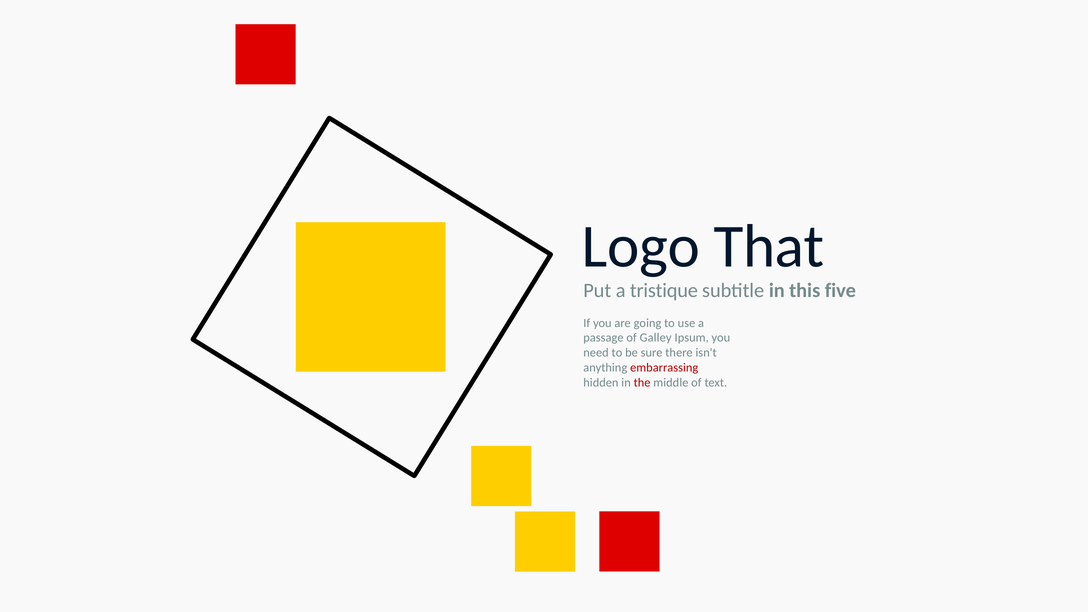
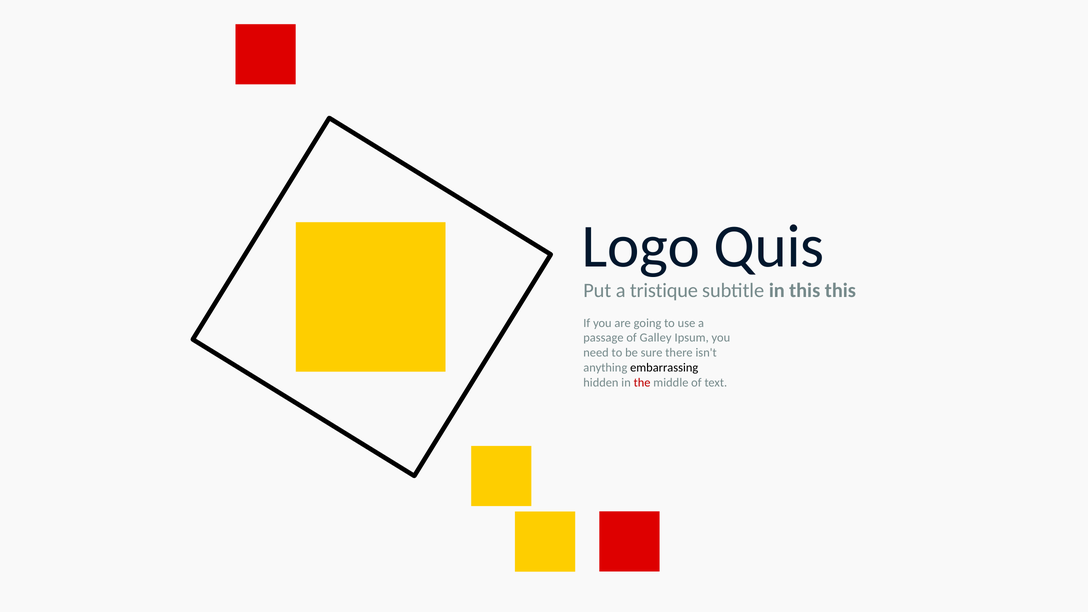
That: That -> Quis (769, 247)
this five: five -> this (840, 290)
embarrassing colour: red -> black (664, 368)
